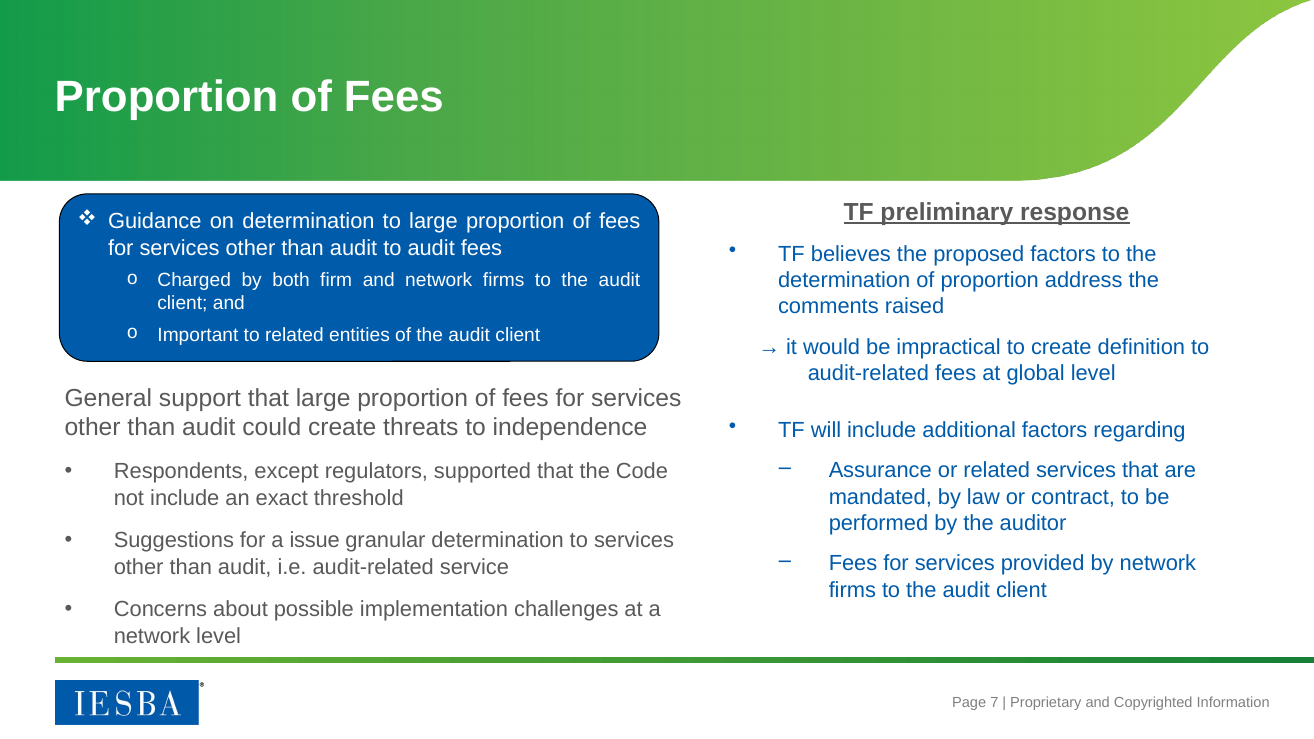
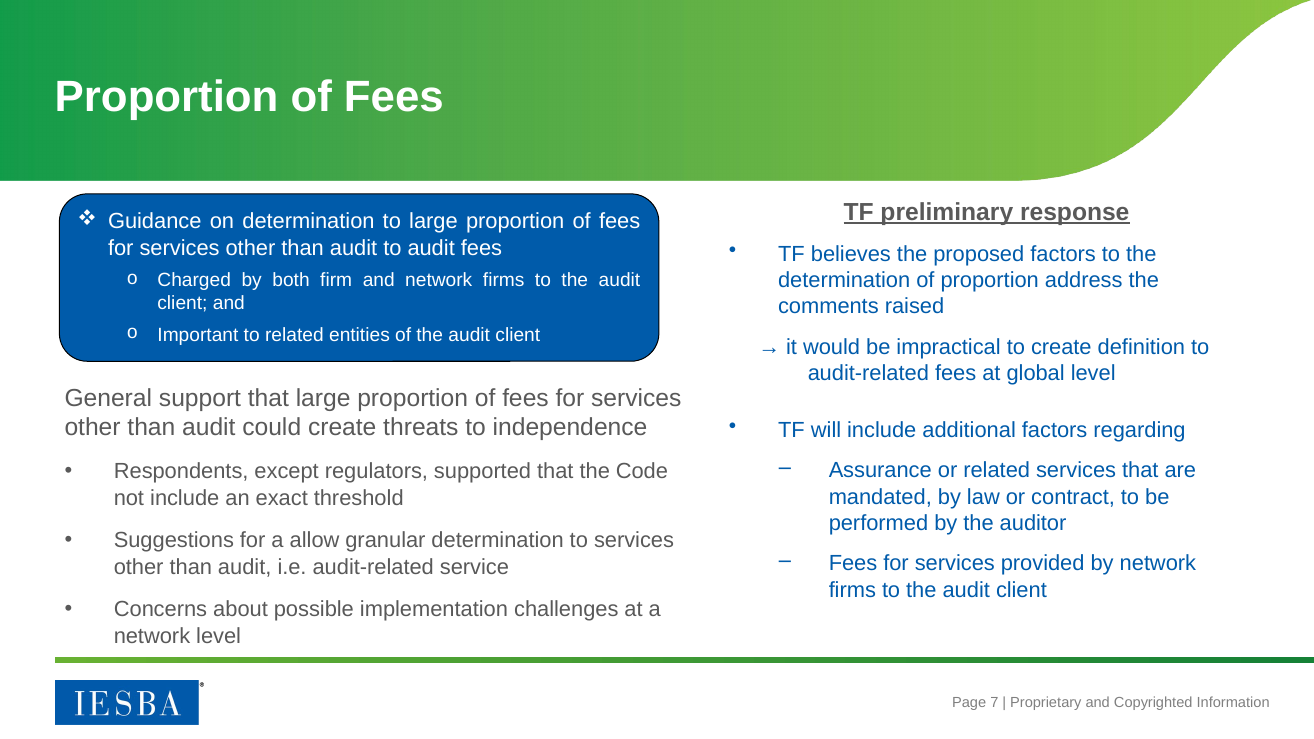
issue: issue -> allow (315, 541)
